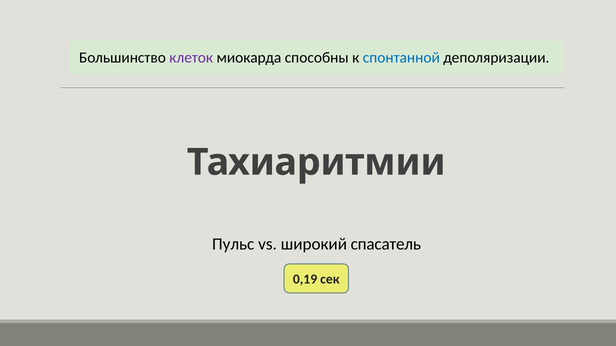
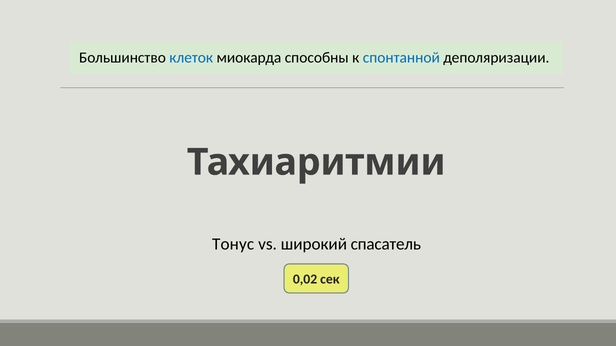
клеток colour: purple -> blue (191, 58)
Пульс: Пульс -> Тонус (233, 245)
0,19: 0,19 -> 0,02 (305, 280)
